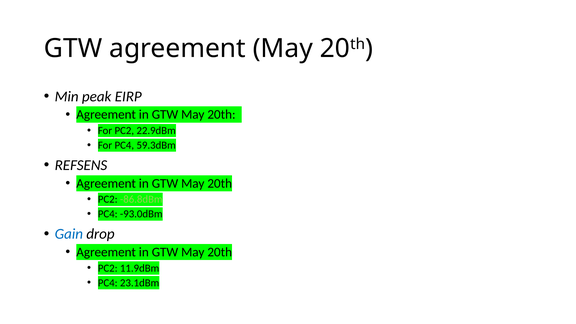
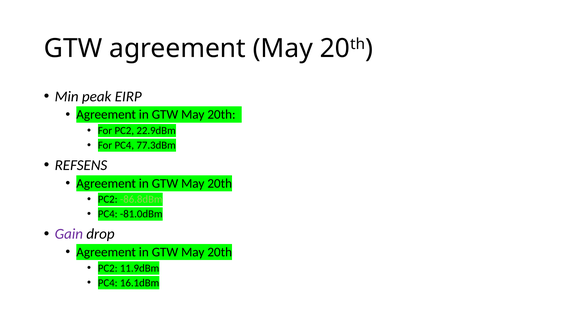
59.3dBm: 59.3dBm -> 77.3dBm (156, 145)
-93.0dBm: -93.0dBm -> -81.0dBm (141, 214)
Gain colour: blue -> purple (69, 234)
23.1dBm: 23.1dBm -> 16.1dBm (140, 283)
